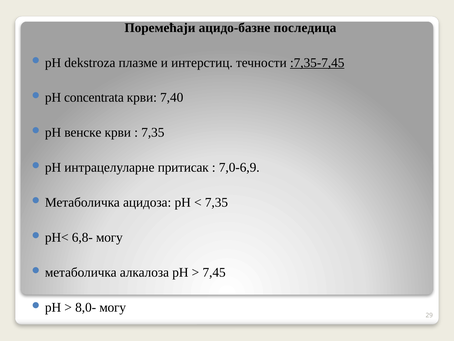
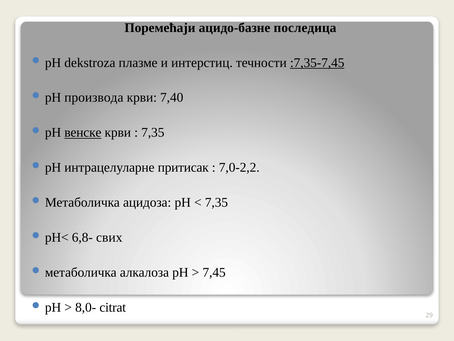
concentrata: concentrata -> производа (94, 97)
венске underline: none -> present (83, 132)
7,0-6,9: 7,0-6,9 -> 7,0-2,2 (239, 167)
6,8- могу: могу -> свих (109, 237)
8,0- могу: могу -> citrat (113, 307)
